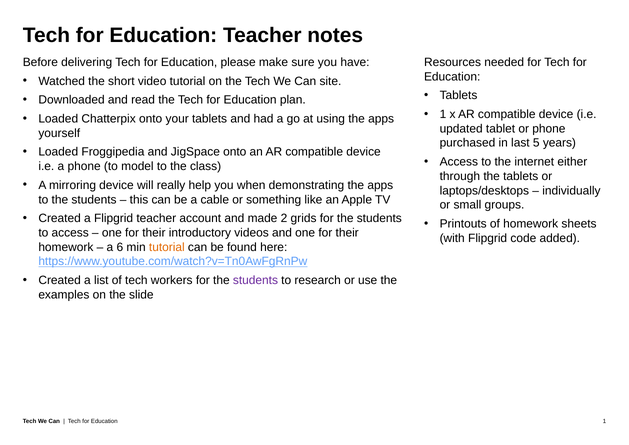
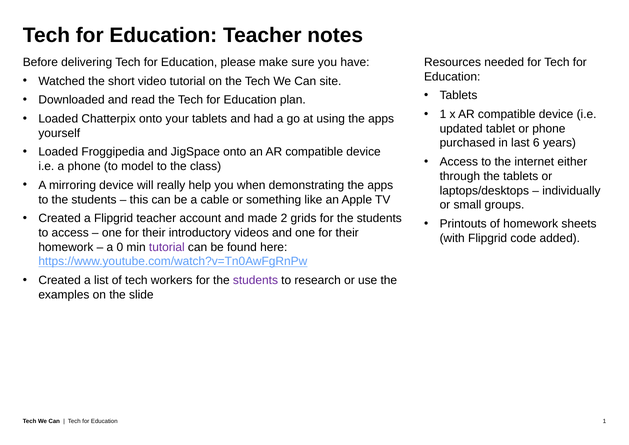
5: 5 -> 6 (536, 143)
6: 6 -> 0 (120, 247)
tutorial colour: orange -> purple (167, 247)
